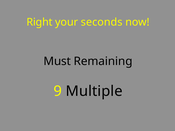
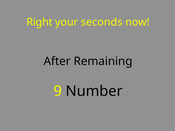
Must: Must -> After (57, 61)
Multiple: Multiple -> Number (94, 91)
